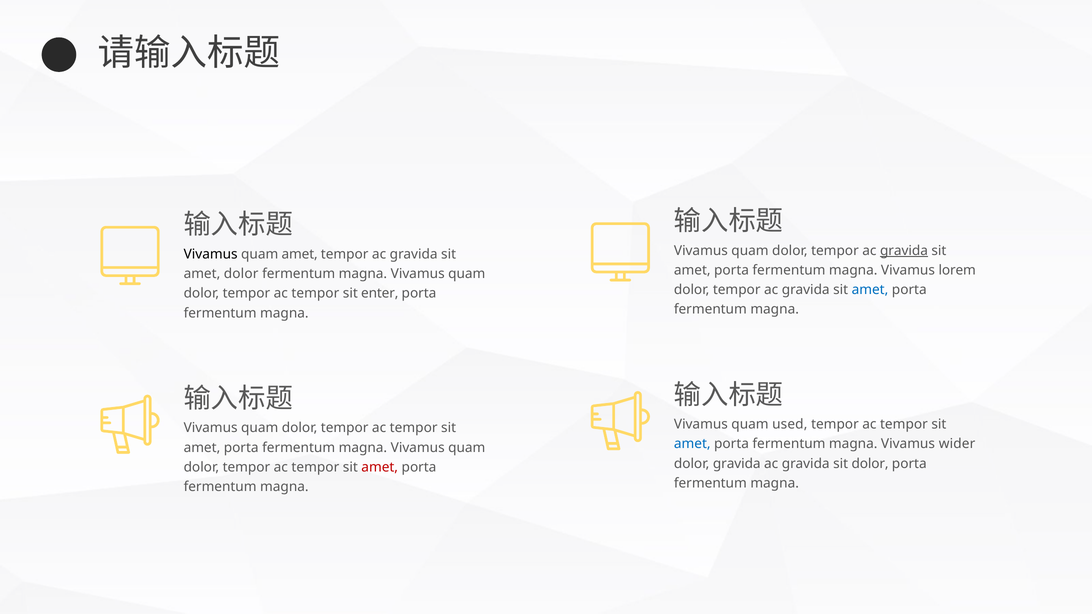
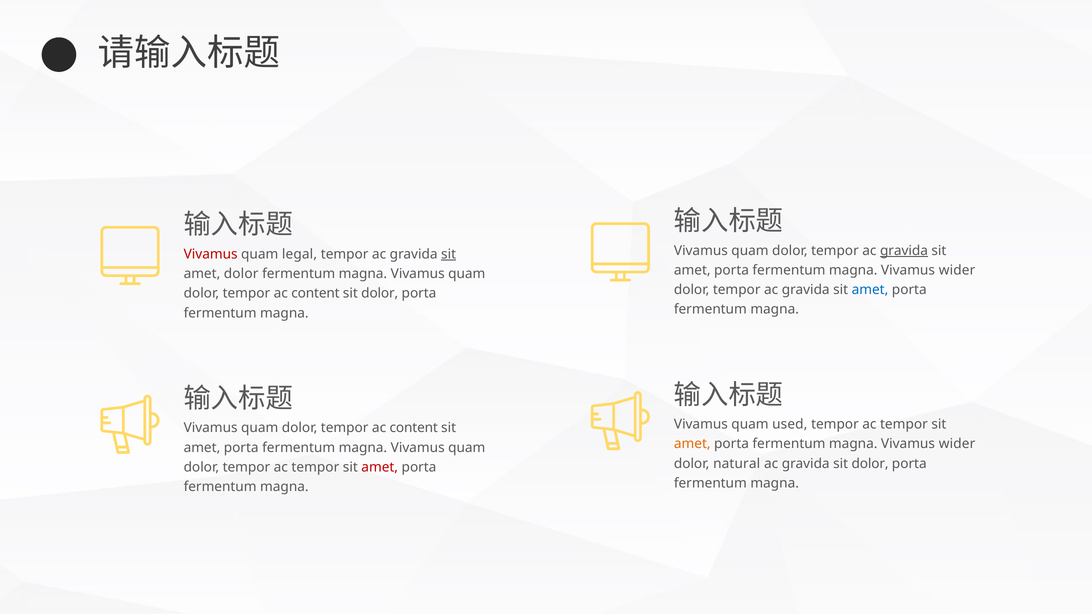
Vivamus colour: black -> red (211, 254)
quam amet: amet -> legal (299, 254)
sit underline: none -> present (449, 254)
lorem: lorem -> wider (957, 270)
tempor: tempor -> content (315, 293)
enter: enter -> dolor (380, 293)
tempor: tempor -> content (414, 428)
amet colour: blue -> orange (692, 444)
dolor gravida: gravida -> natural (737, 464)
